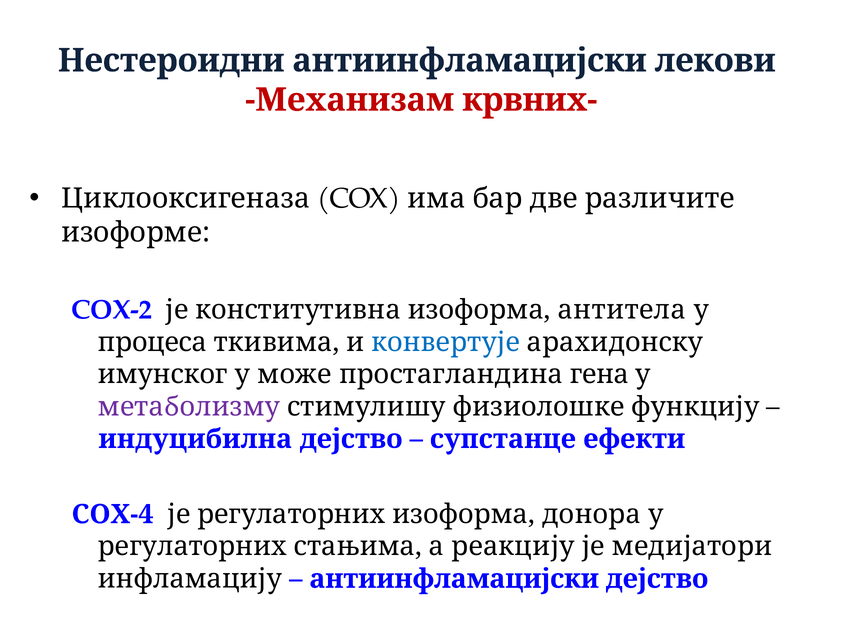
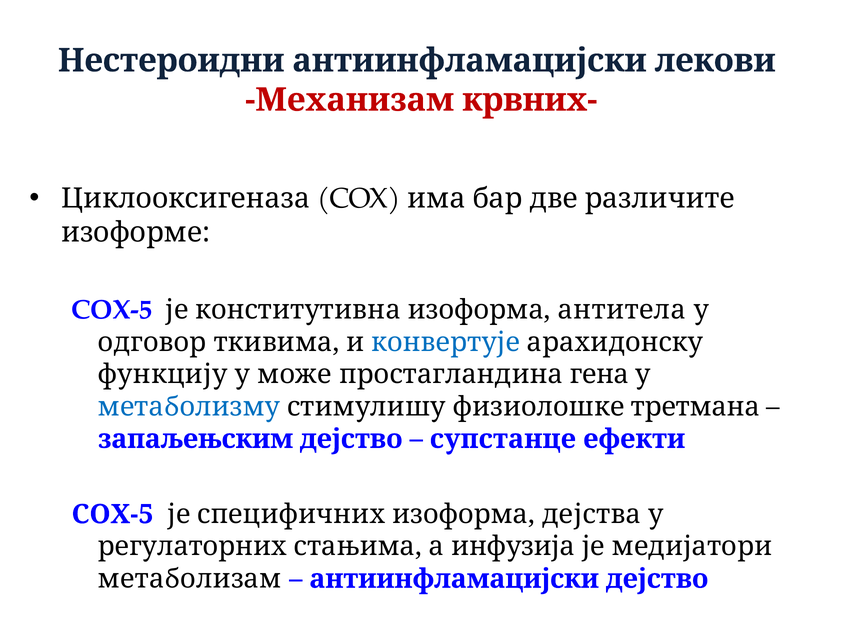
COX-2: COX-2 -> COX-5 (112, 310)
процеса: процеса -> одговор (152, 342)
имунског: имунског -> функцију (163, 374)
метаболизму colour: purple -> blue (189, 406)
функцију: функцију -> третмана (695, 406)
индуцибилна: индуцибилна -> запаљењским (196, 439)
COX-4: COX-4 -> COX-5 (113, 514)
је регулаторних: регулаторних -> специфичних (291, 514)
донора: донора -> дејства (592, 514)
реакцију: реакцију -> инфузија (513, 546)
инфламацију: инфламацију -> метаболизам (190, 578)
